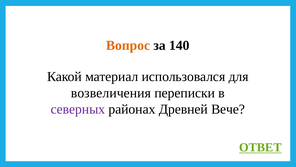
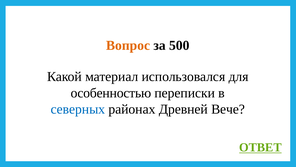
140: 140 -> 500 (179, 45)
возвеличения: возвеличения -> особенностью (111, 93)
северных colour: purple -> blue (78, 109)
